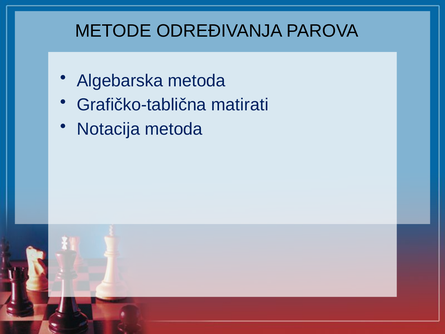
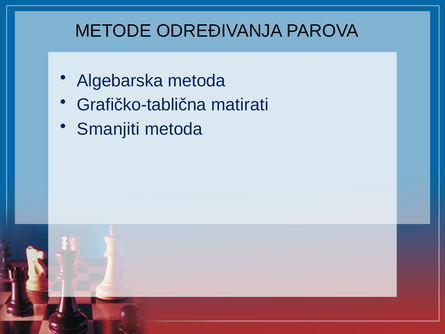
Notacija: Notacija -> Smanjiti (108, 129)
